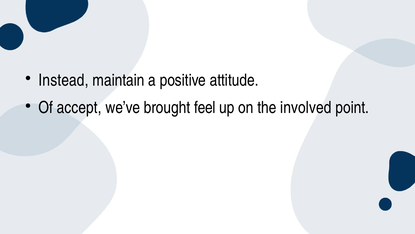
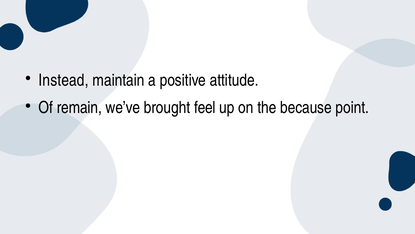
accept: accept -> remain (79, 107)
involved: involved -> because (306, 107)
